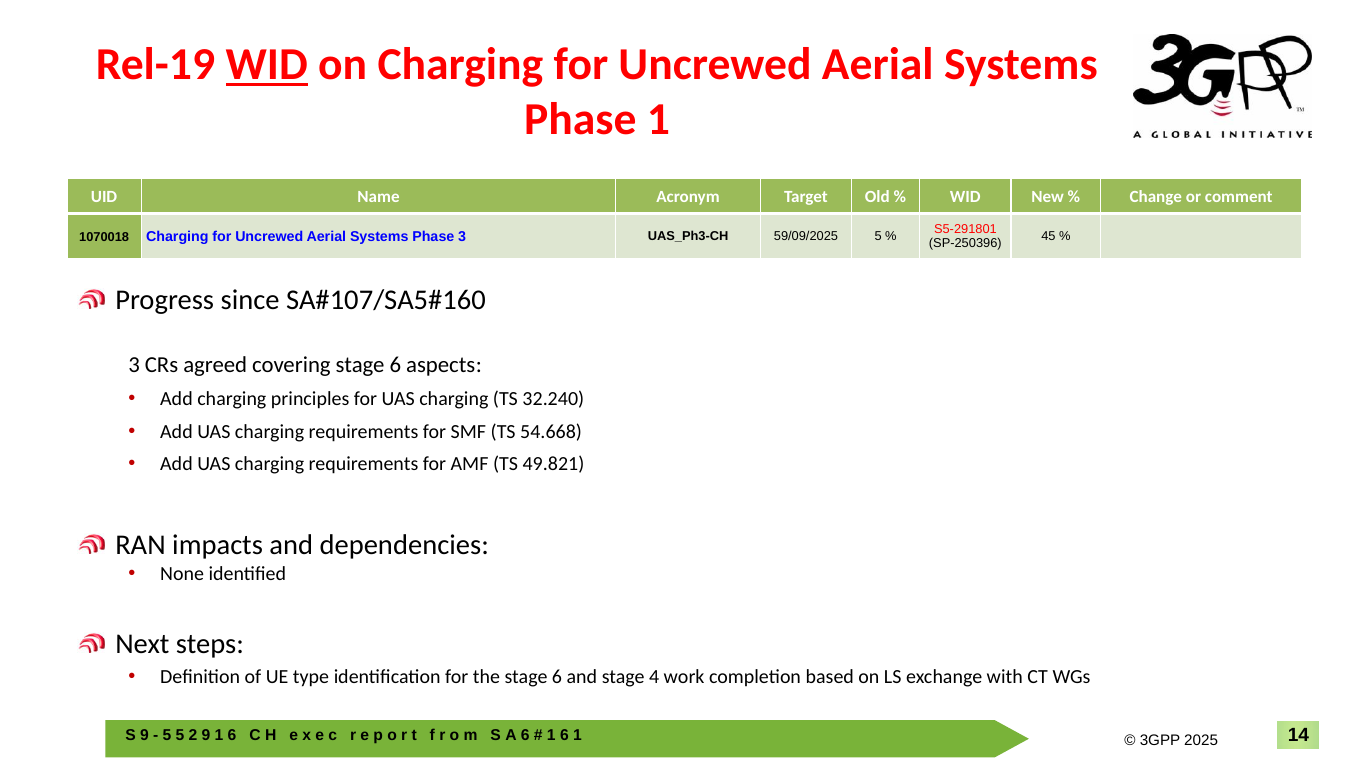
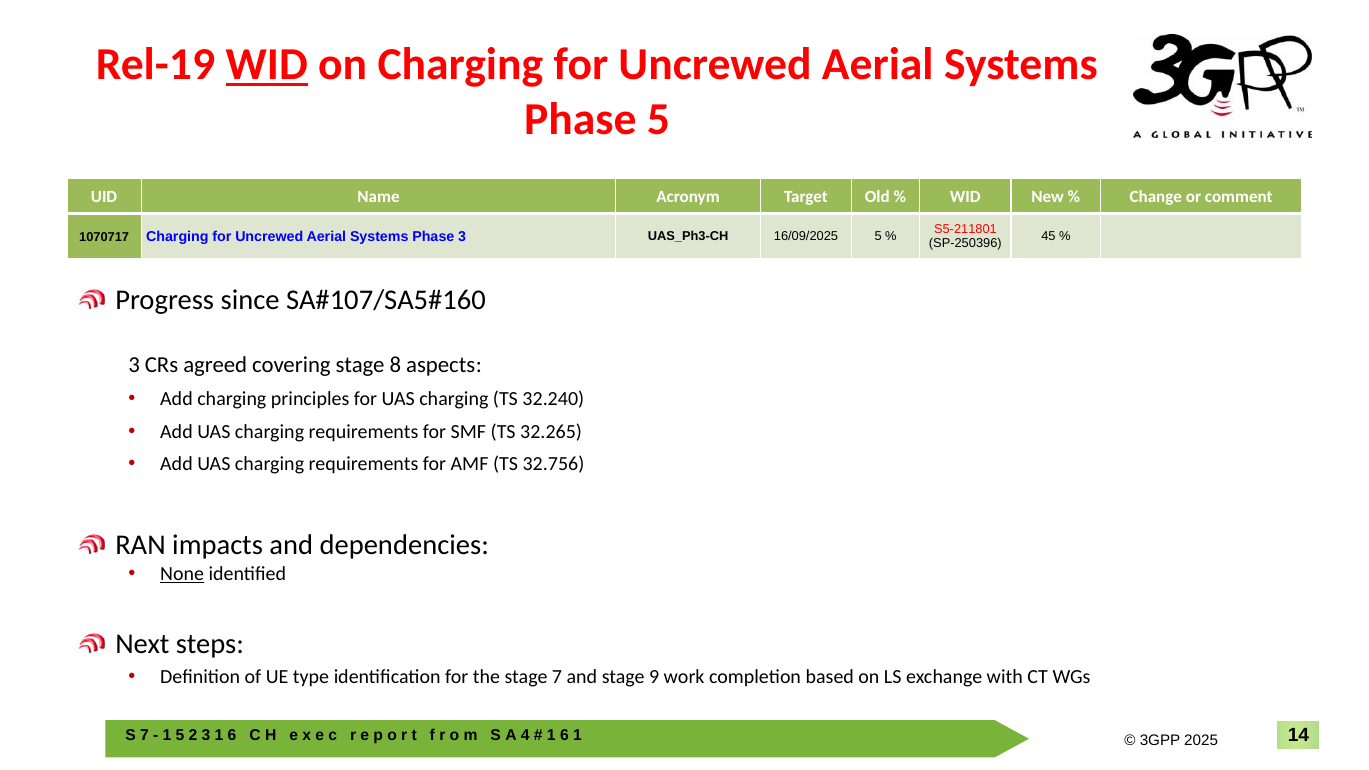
Phase 1: 1 -> 5 (658, 120)
S5-291801: S5-291801 -> S5-211801 (965, 229)
1070018: 1070018 -> 1070717 (104, 237)
59/09/2025: 59/09/2025 -> 16/09/2025 (806, 236)
covering stage 6: 6 -> 8 (395, 365)
54.668: 54.668 -> 32.265 (551, 432)
49.821: 49.821 -> 32.756 (553, 464)
None underline: none -> present (182, 574)
the stage 6: 6 -> 7 (557, 677)
4: 4 -> 9 (654, 677)
9: 9 -> 7 (144, 736)
5: 5 -> 1 (167, 736)
2 9: 9 -> 3 (206, 736)
6: 6 -> 4 (525, 736)
